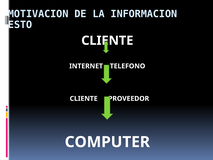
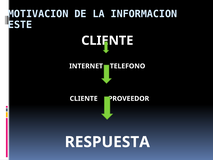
ESTO: ESTO -> ESTE (20, 25)
COMPUTER: COMPUTER -> RESPUESTA (107, 142)
